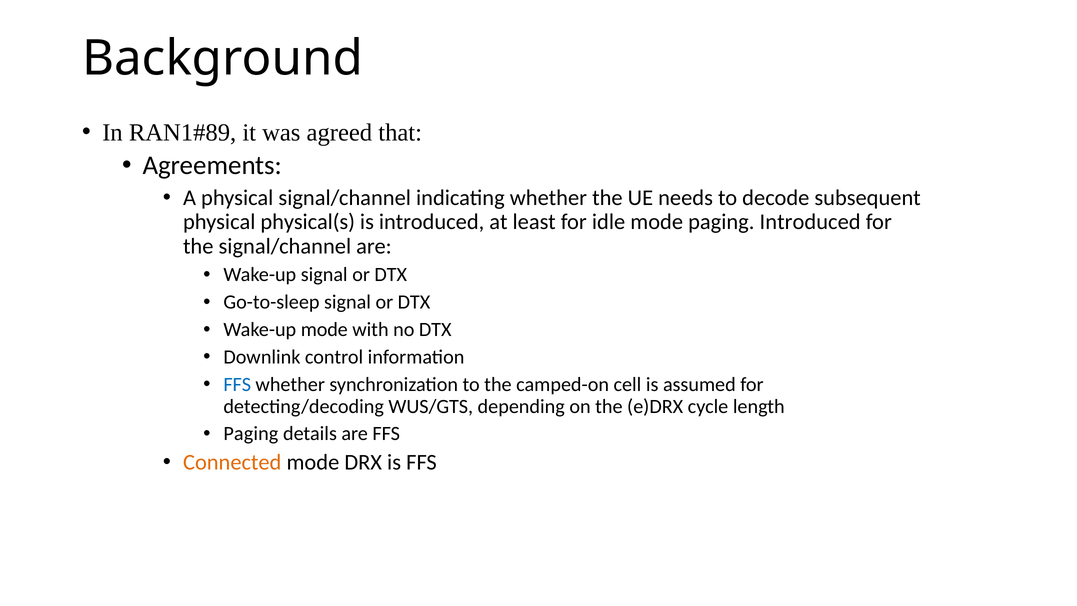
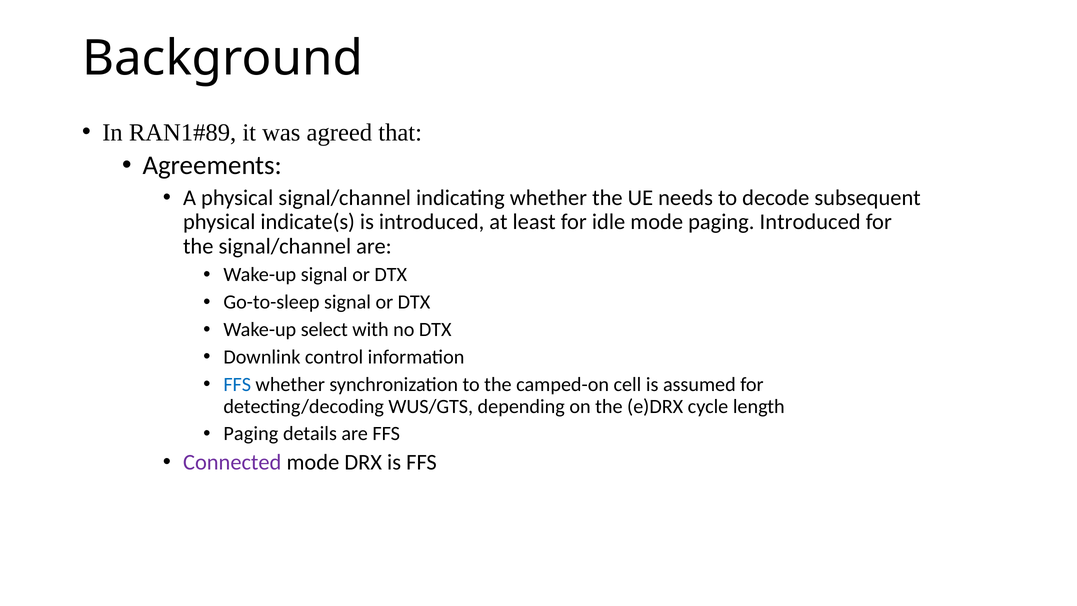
physical(s: physical(s -> indicate(s (308, 222)
Wake-up mode: mode -> select (324, 330)
Connected colour: orange -> purple (232, 462)
